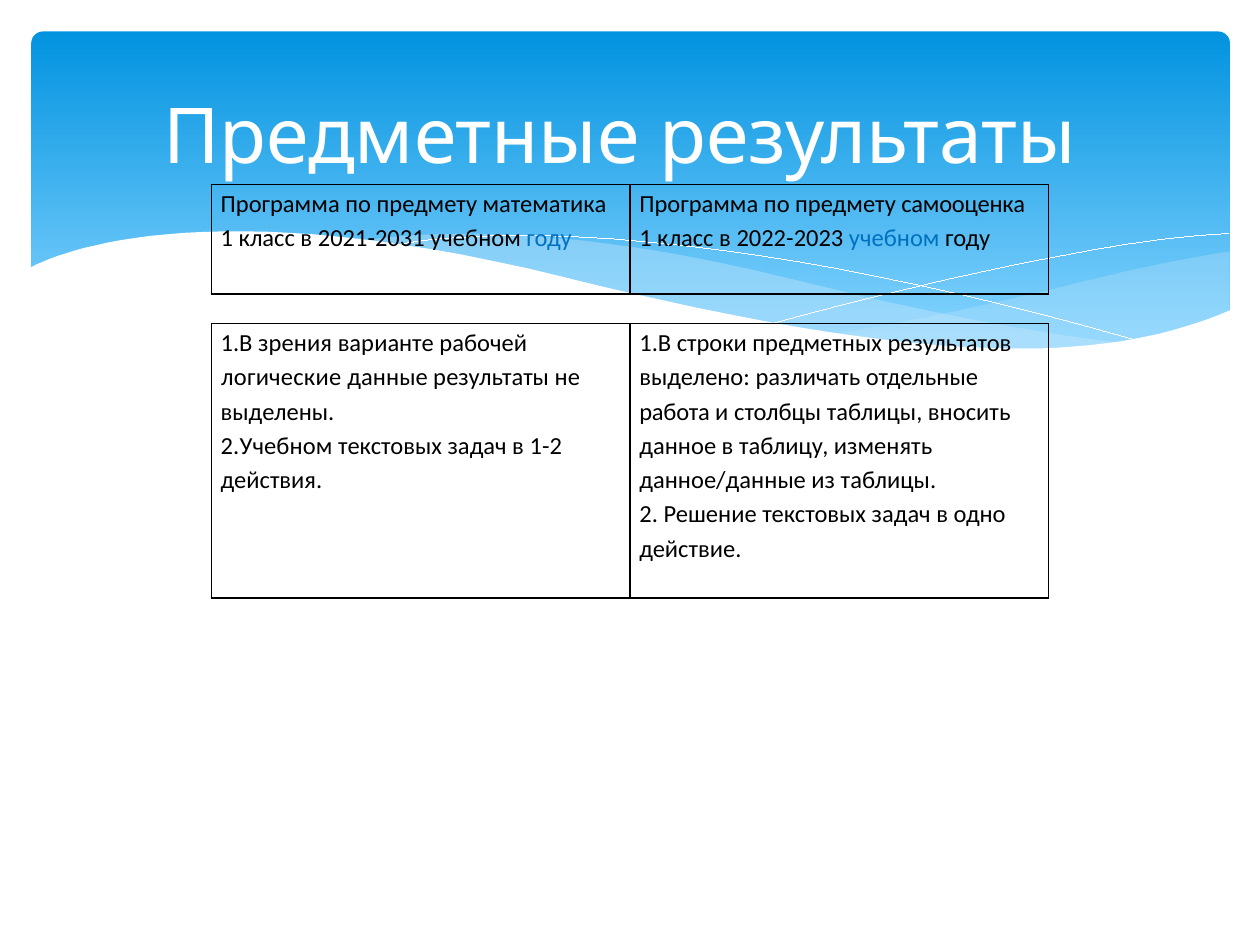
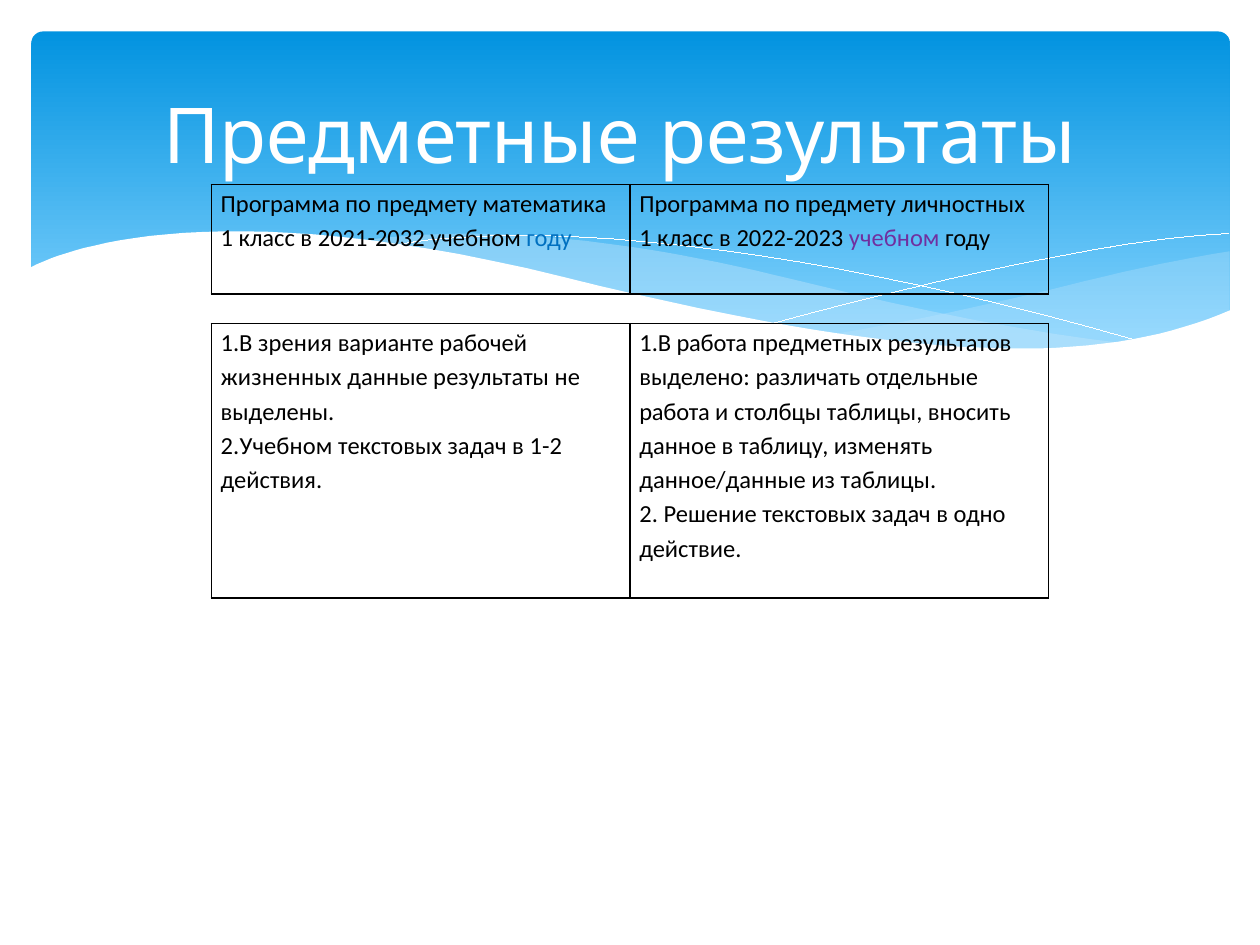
самооценка: самооценка -> личностных (963, 204)
2021-2031: 2021-2031 -> 2021-2032 (371, 239)
учебном colour: blue -> purple (894, 239)
1.В строки: строки -> работа (712, 343)
логические: логические -> жизненных (281, 378)
